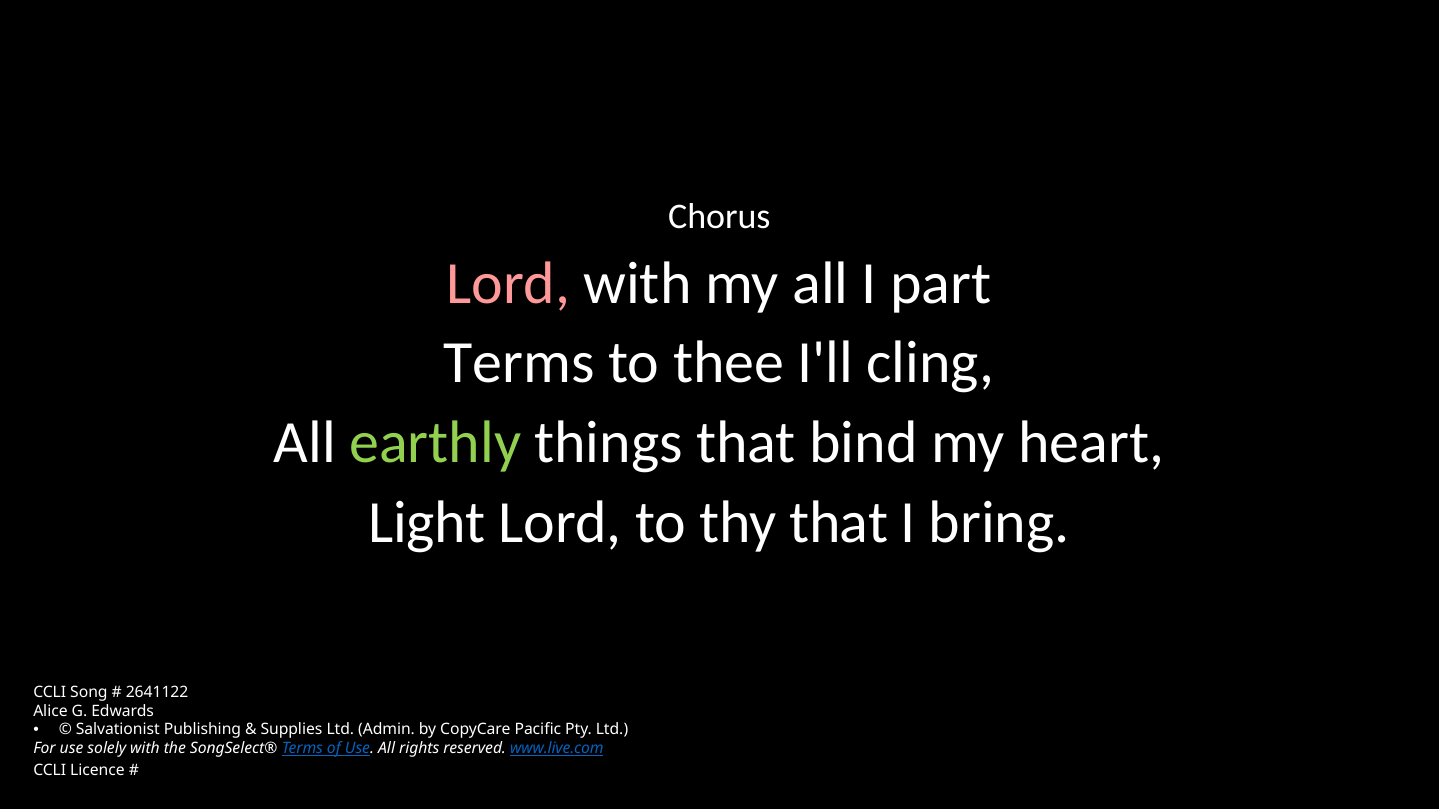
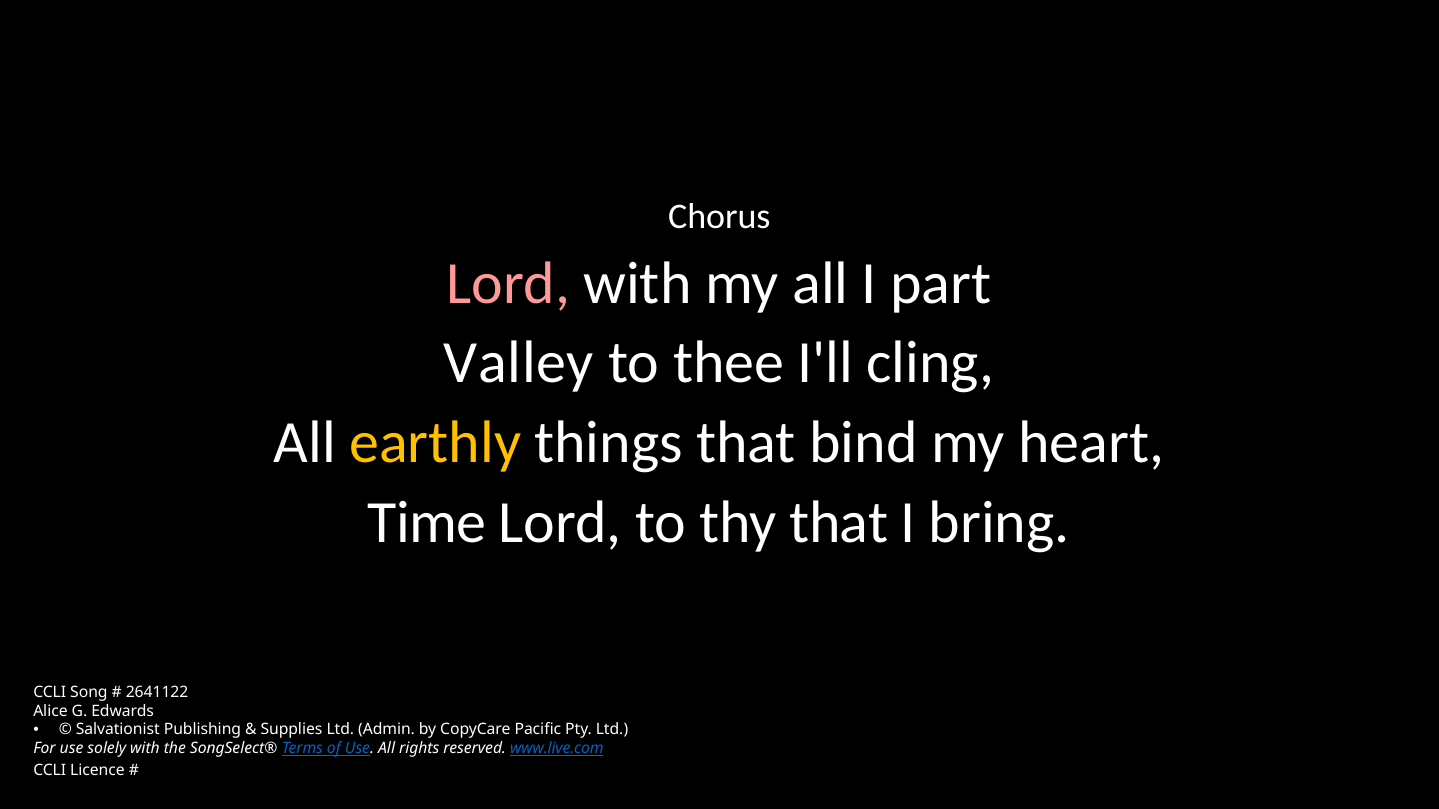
Terms: Terms -> Valley (519, 363)
earthly colour: light green -> yellow (435, 443)
Light: Light -> Time (427, 523)
